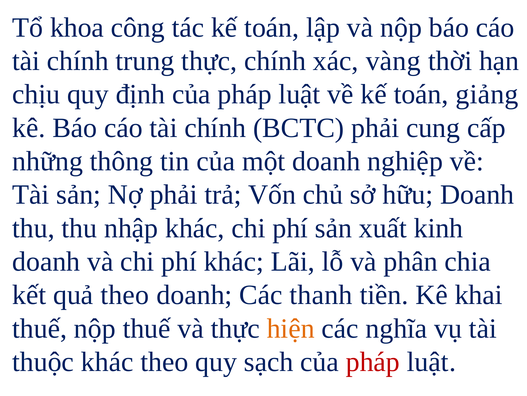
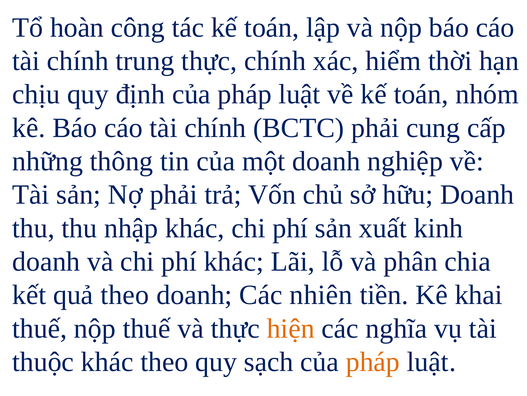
khoa: khoa -> hoàn (77, 27)
vàng: vàng -> hiểm (393, 61)
giảng: giảng -> nhóm (487, 94)
thanh: thanh -> nhiên (321, 295)
pháp colour: red -> orange (373, 361)
